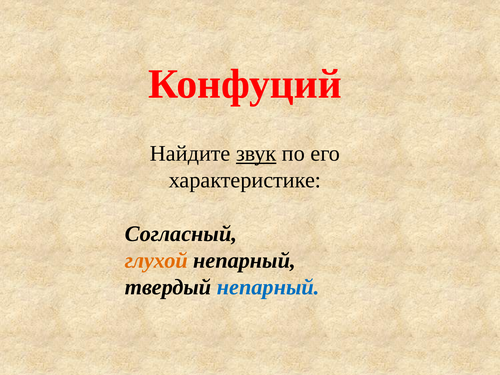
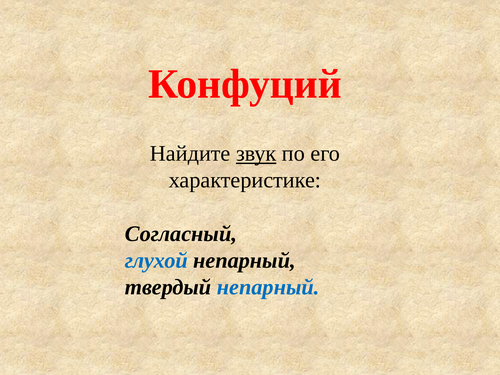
глухой colour: orange -> blue (156, 260)
